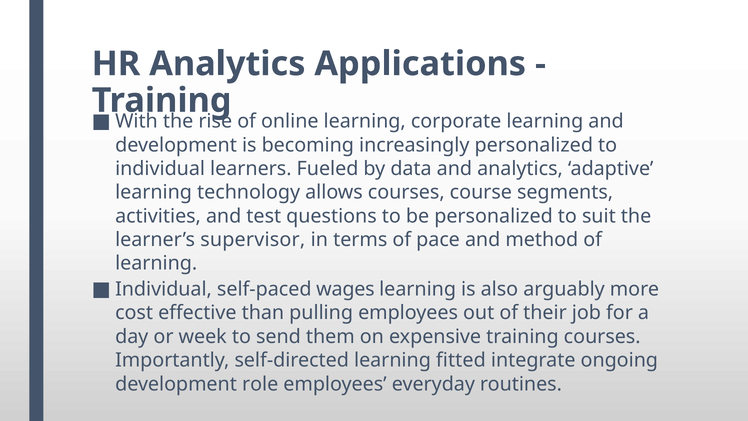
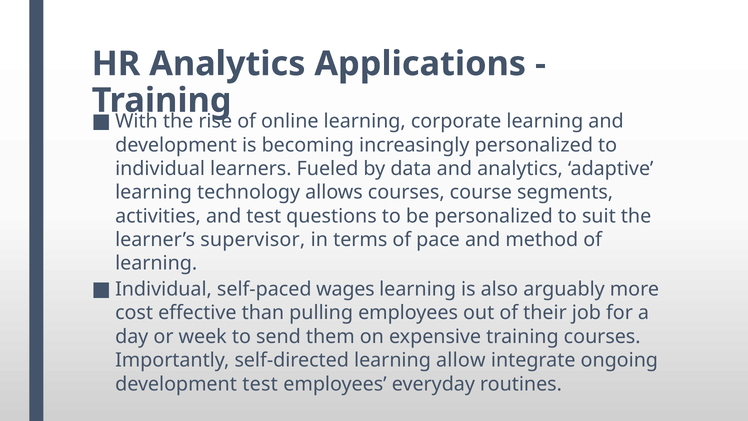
fitted: fitted -> allow (461, 360)
development role: role -> test (260, 384)
